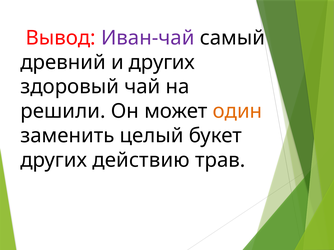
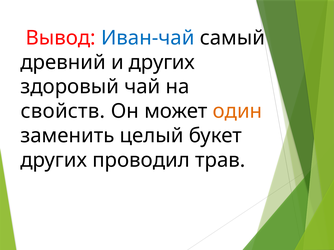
Иван-чай colour: purple -> blue (148, 38)
решили: решили -> свойств (63, 111)
действию: действию -> проводил (141, 160)
